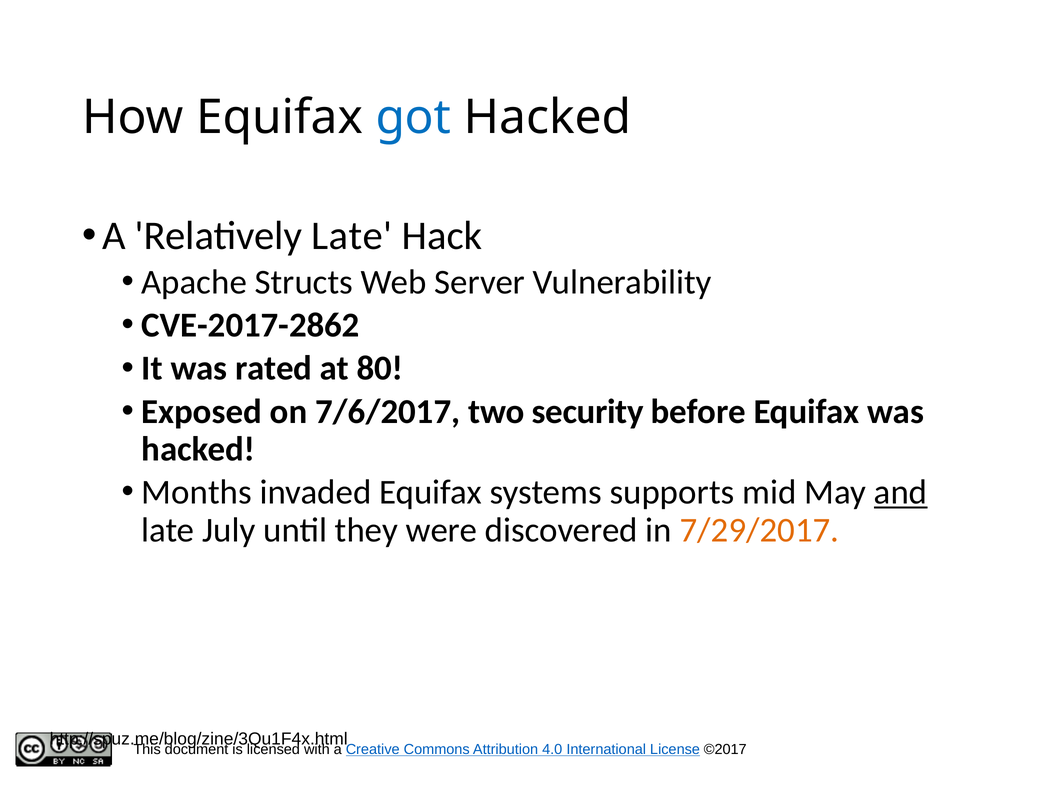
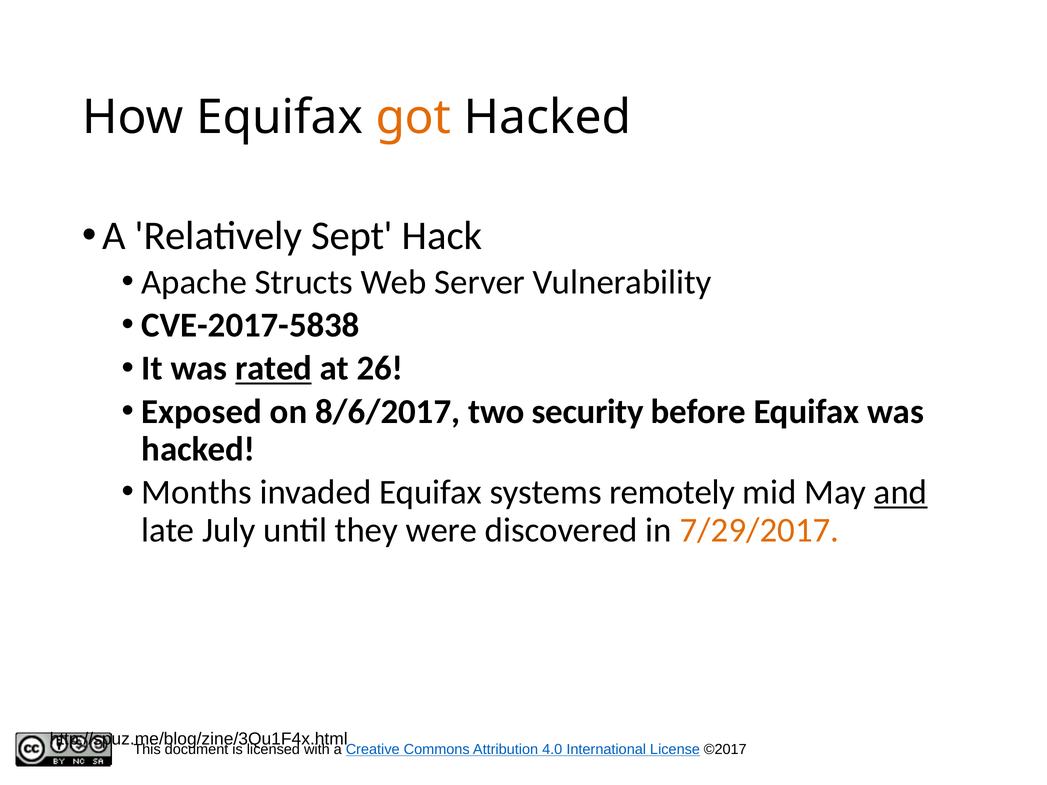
got colour: blue -> orange (413, 117)
Relatively Late: Late -> Sept (352, 236)
CVE-2017-2862: CVE-2017-2862 -> CVE-2017-5838 (250, 325)
rated underline: none -> present (274, 369)
80: 80 -> 26 (380, 369)
7/6/2017: 7/6/2017 -> 8/6/2017 (388, 412)
supports: supports -> remotely (672, 492)
